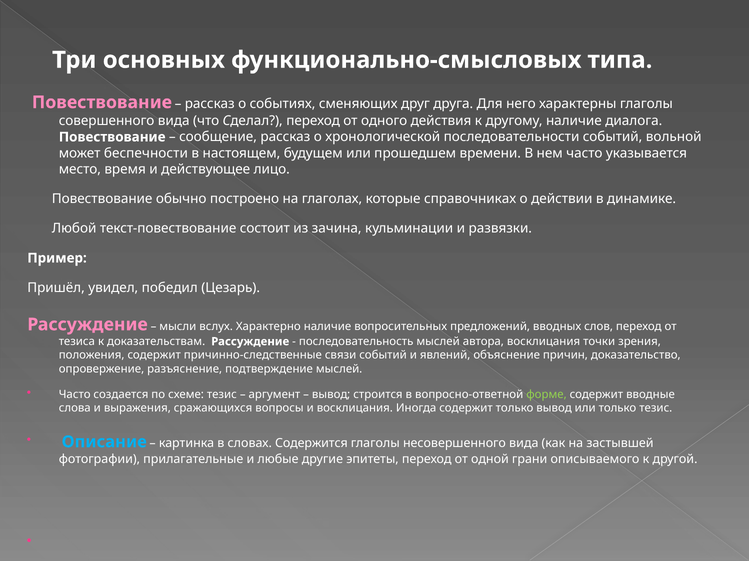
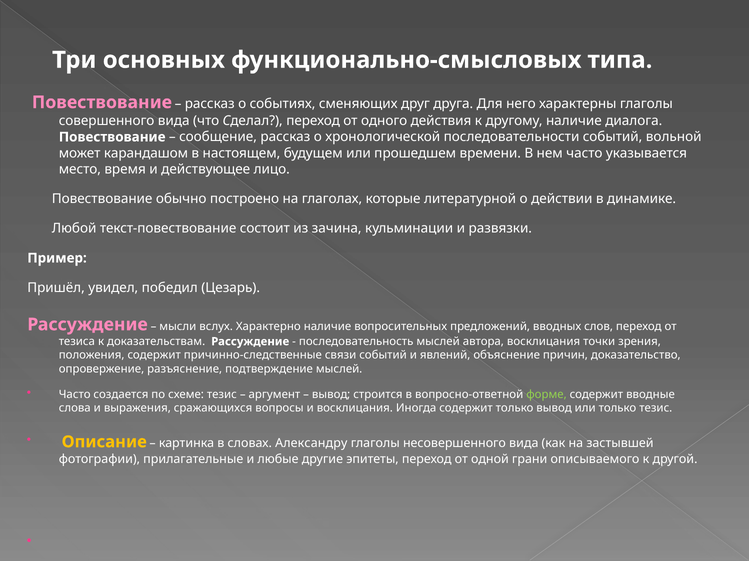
беспечности: беспечности -> карандашом (146, 153)
справочниках: справочниках -> литературной (470, 199)
Описание colour: light blue -> yellow (104, 442)
Содержится: Содержится -> Александру (311, 444)
